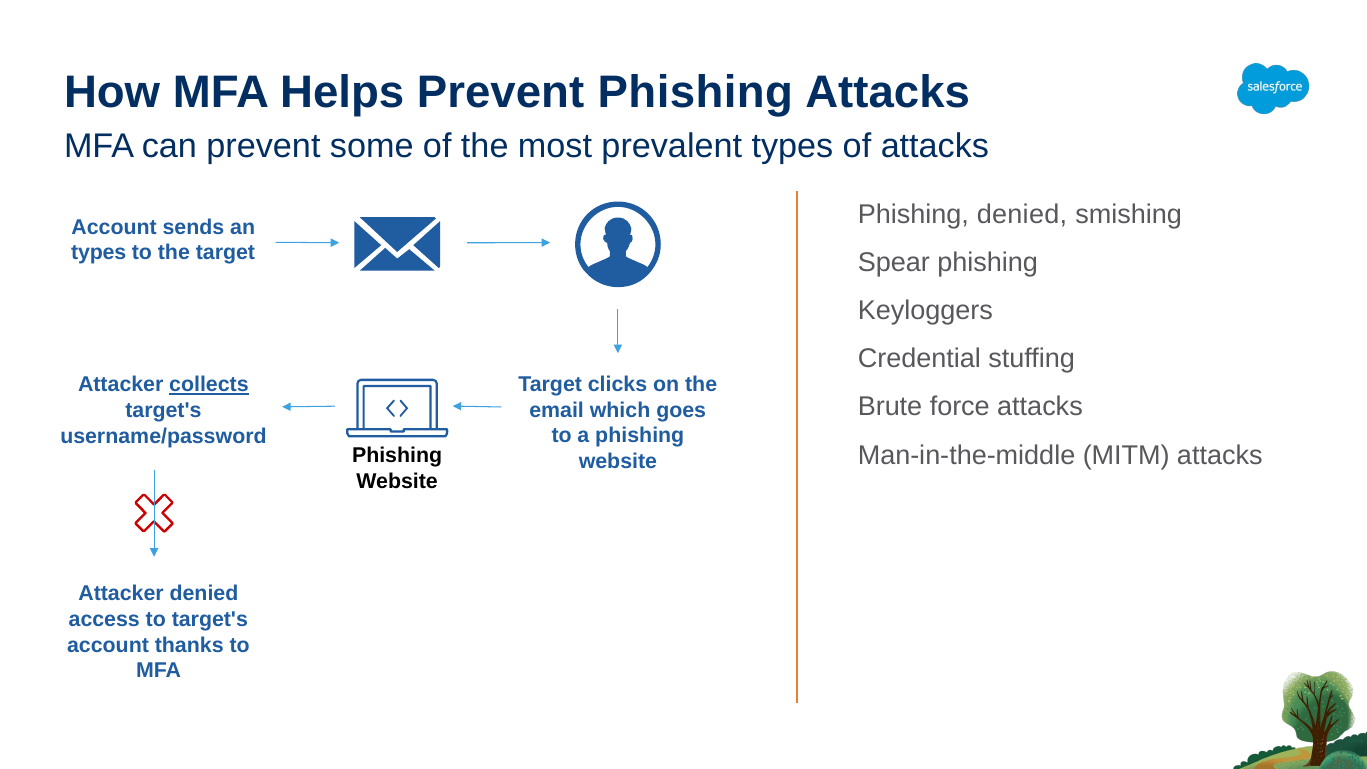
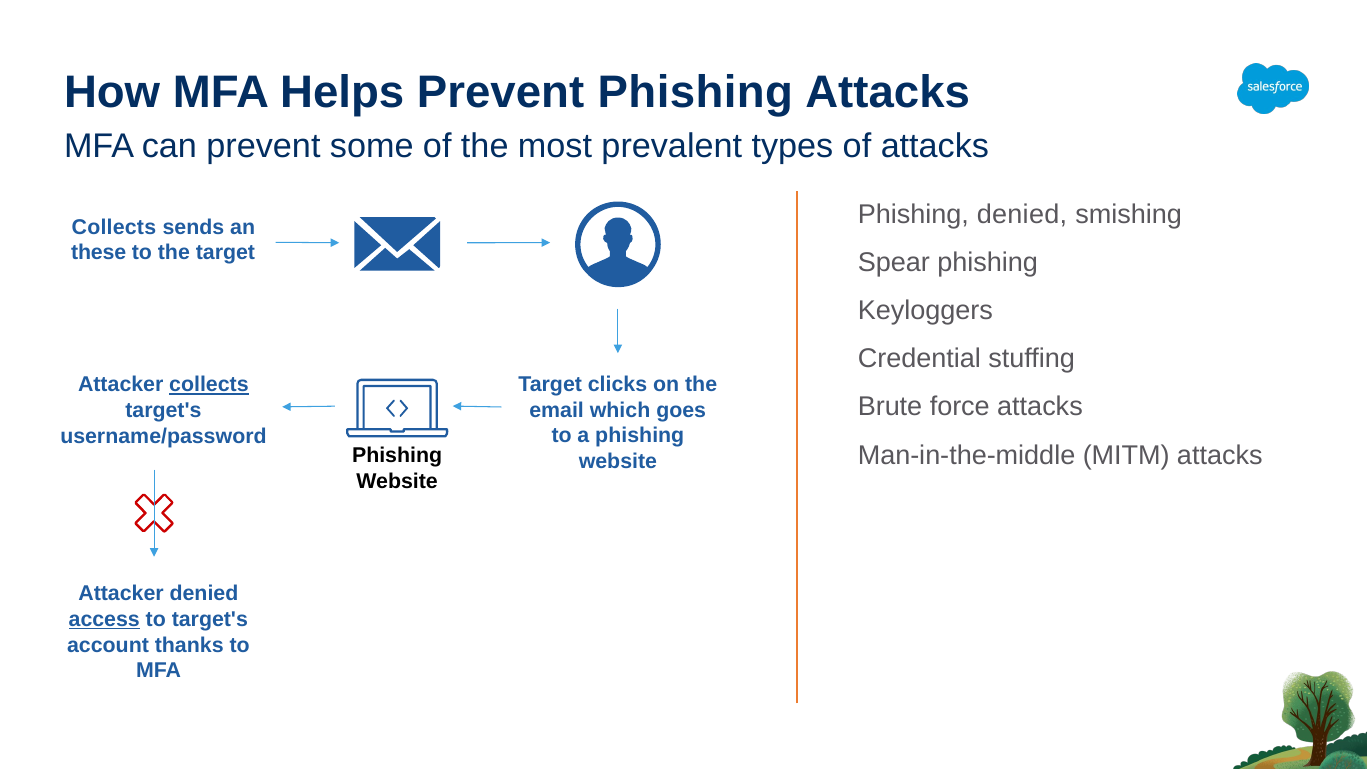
Account: Account -> Collects (114, 227)
types: types -> these (99, 253)
access underline: none -> present (104, 620)
